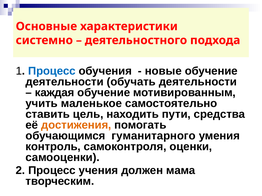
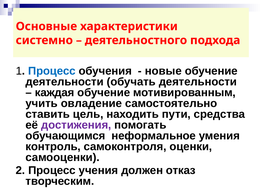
маленькое: маленькое -> овладение (91, 104)
достижения colour: orange -> purple (76, 125)
гуманитарного: гуманитарного -> неформальное (154, 136)
мама: мама -> отказ (181, 171)
